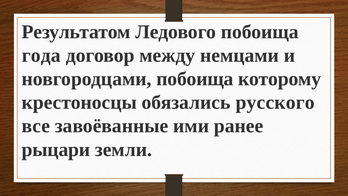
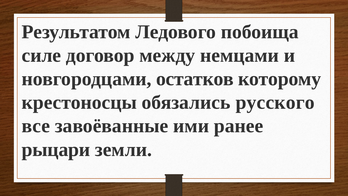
года: года -> силе (41, 55)
новгородцами побоища: побоища -> остатков (195, 79)
